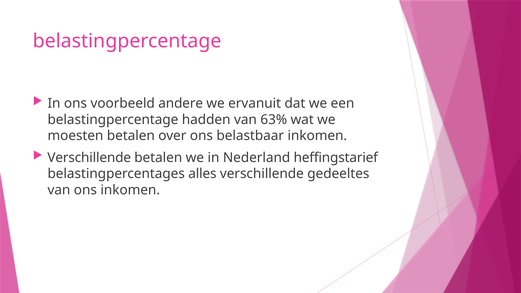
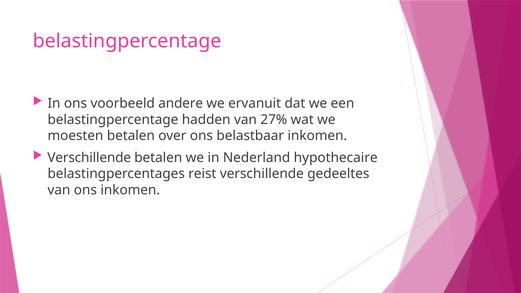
63%: 63% -> 27% (274, 120)
heffingstarief: heffingstarief -> hypothecaire (336, 158)
alles: alles -> reist (202, 174)
